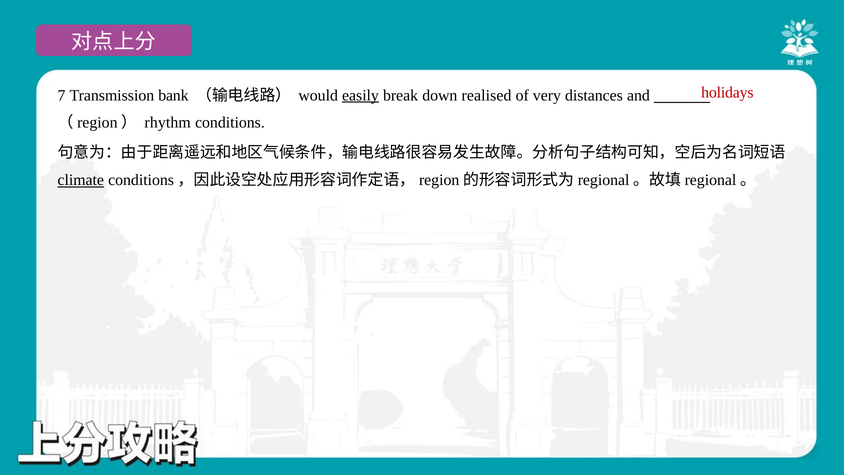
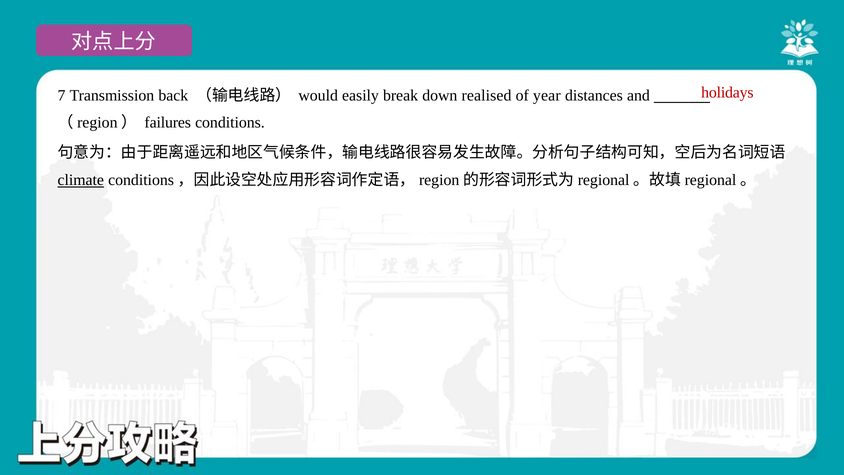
bank: bank -> back (173, 95)
easily underline: present -> none (361, 95)
very: very -> year (547, 95)
rhythm: rhythm -> failures (168, 123)
